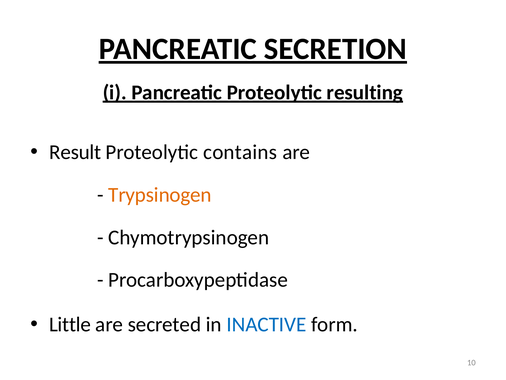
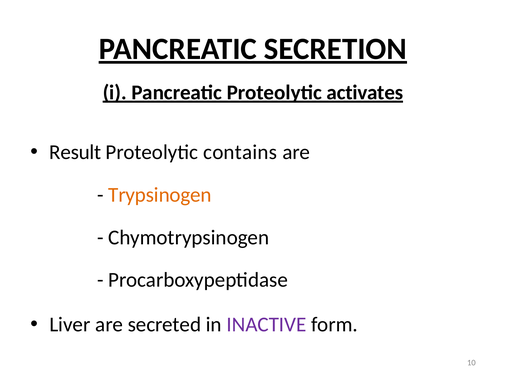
resulting: resulting -> activates (365, 93)
Little: Little -> Liver (70, 324)
INACTIVE colour: blue -> purple (266, 324)
